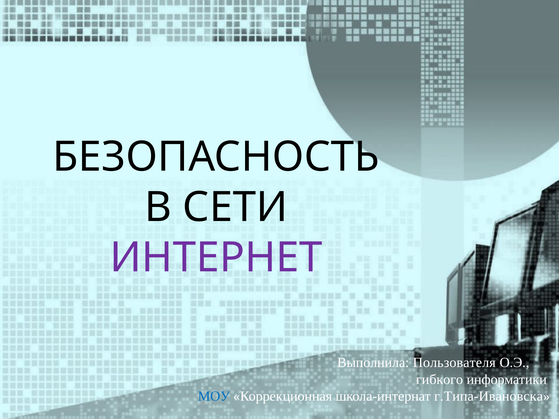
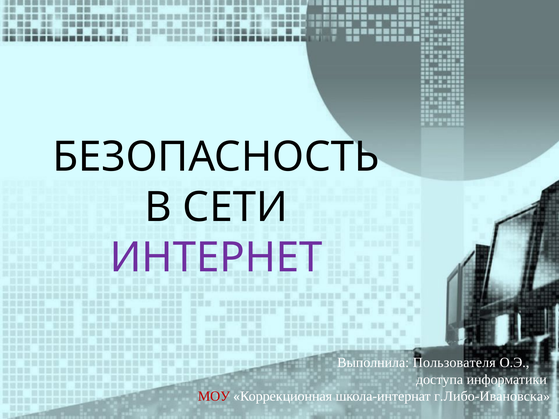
гибкого: гибкого -> доступа (440, 380)
МОУ colour: blue -> red (214, 396)
г.Типа-Ивановска: г.Типа-Ивановска -> г.Либо-Ивановска (492, 396)
